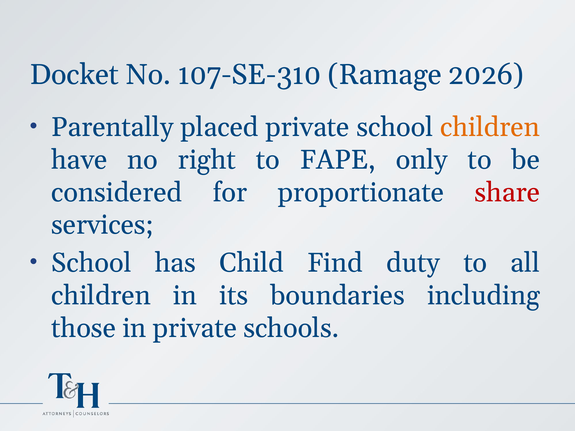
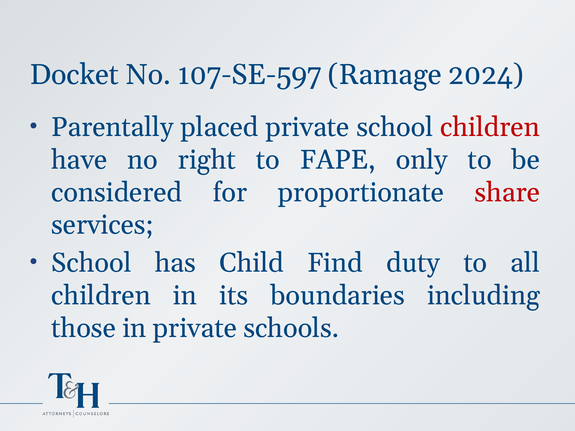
107-SE-310: 107-SE-310 -> 107-SE-597 (250, 75)
2026: 2026 -> 2024 (486, 75)
children colour: orange -> red (490, 127)
